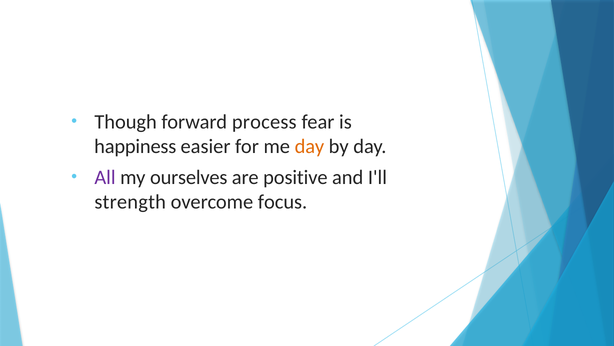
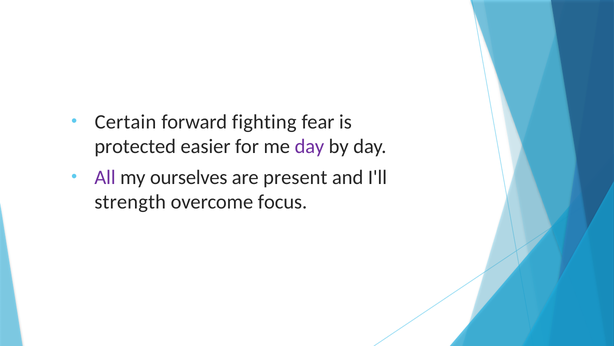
Though: Though -> Certain (125, 122)
process: process -> fighting (264, 122)
happiness: happiness -> protected (135, 146)
day colour: orange -> purple (309, 146)
positive: positive -> present (295, 177)
